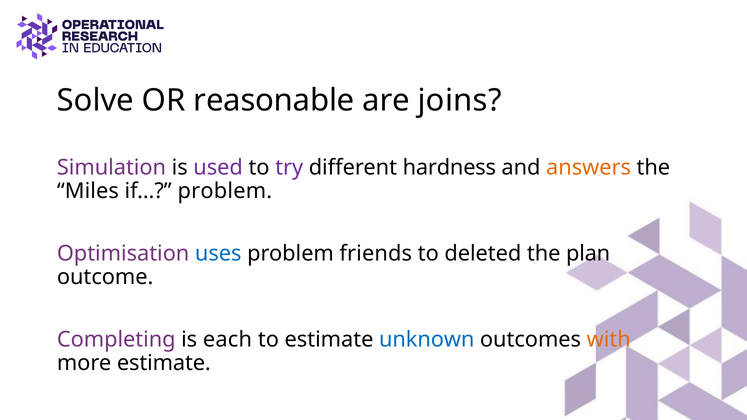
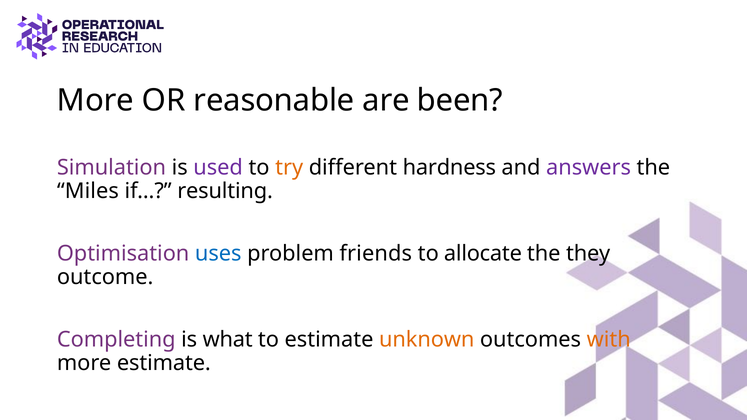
Solve: Solve -> More (95, 101)
joins: joins -> been (460, 101)
try colour: purple -> orange (289, 167)
answers colour: orange -> purple (589, 167)
if… problem: problem -> resulting (225, 191)
deleted: deleted -> allocate (483, 253)
plan: plan -> they (588, 253)
each: each -> what (228, 340)
unknown colour: blue -> orange (427, 340)
